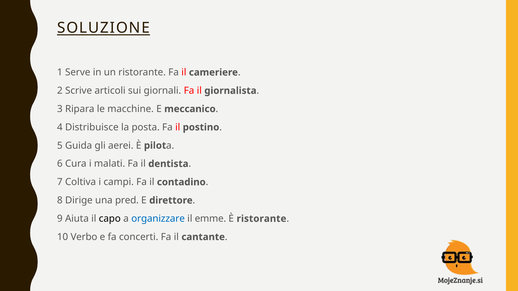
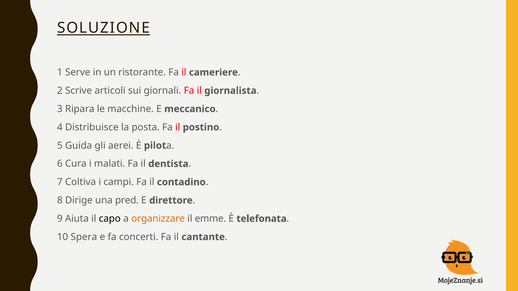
organizzare colour: blue -> orange (158, 219)
È ristorante: ristorante -> telefonata (262, 219)
Verbo: Verbo -> Spera (84, 237)
